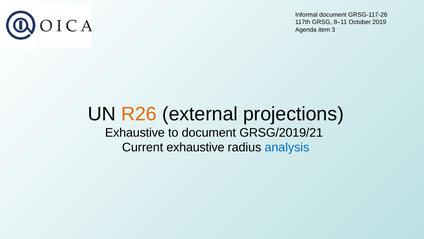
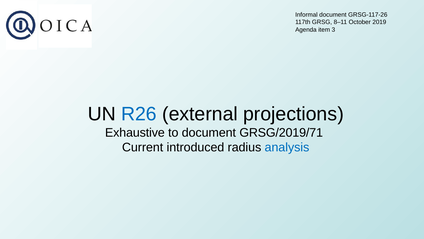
R26 colour: orange -> blue (139, 114)
GRSG/2019/21: GRSG/2019/21 -> GRSG/2019/71 (281, 132)
Current exhaustive: exhaustive -> introduced (195, 147)
